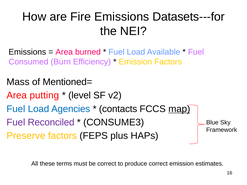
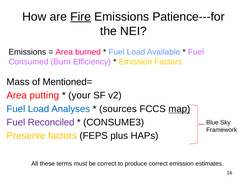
Fire underline: none -> present (81, 17)
Datasets---for: Datasets---for -> Patience---for (189, 17)
level: level -> your (79, 96)
Agencies: Agencies -> Analyses (71, 109)
contacts: contacts -> sources (118, 109)
